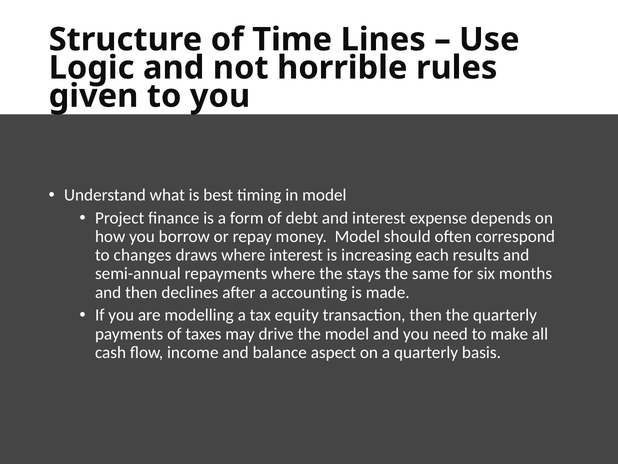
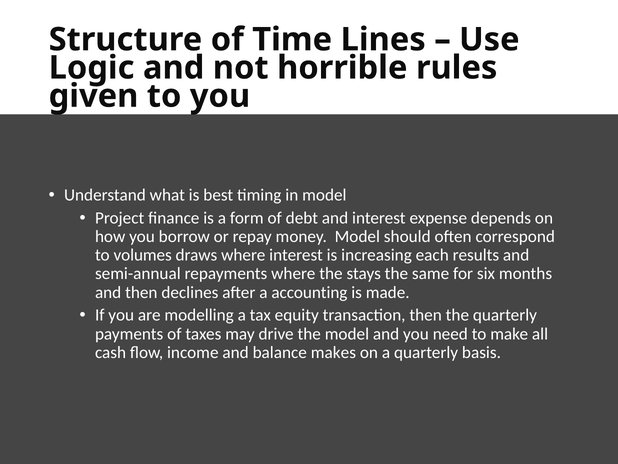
changes: changes -> volumes (143, 255)
aspect: aspect -> makes (333, 352)
